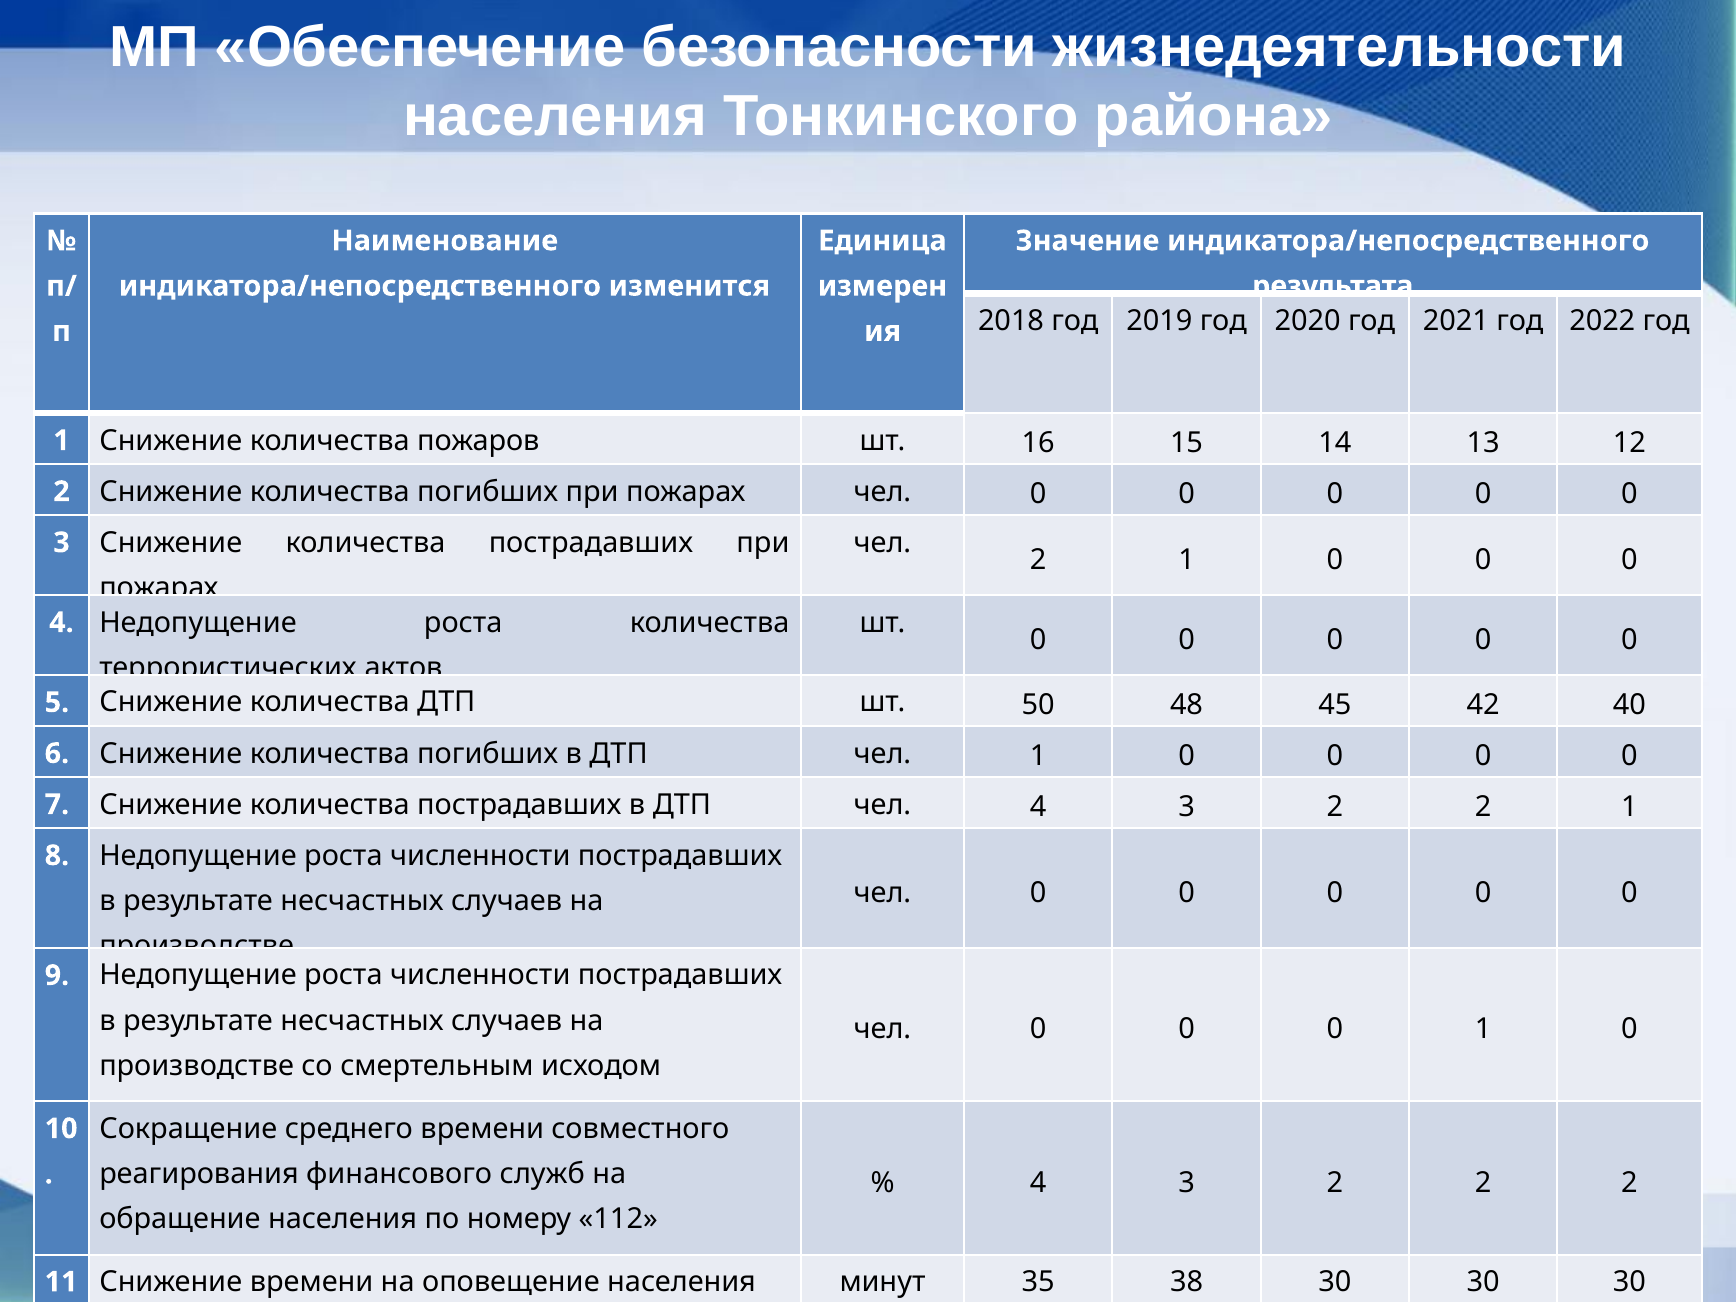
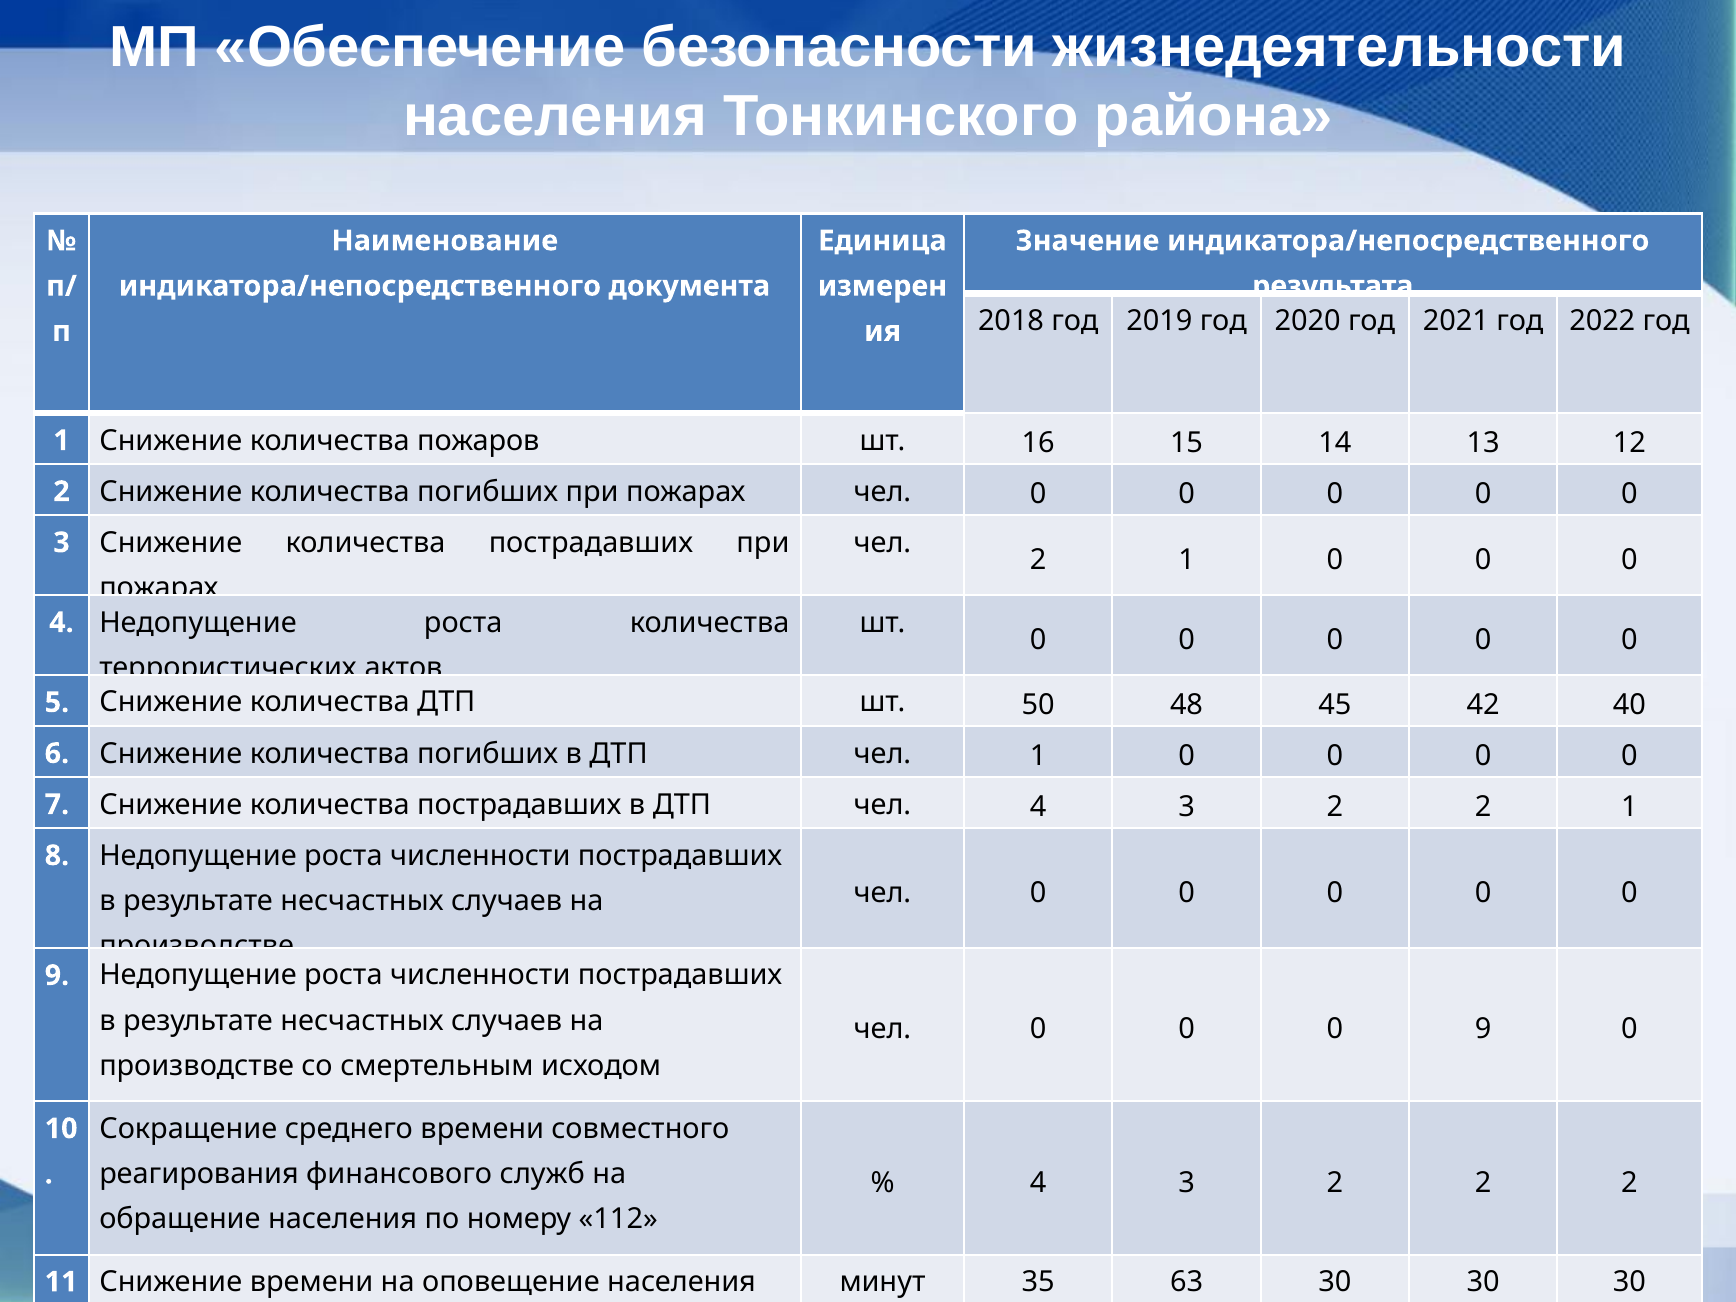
изменится: изменится -> документа (689, 286)
1: 1 -> 9 (1483, 1029)
38: 38 -> 63 (1187, 1282)
